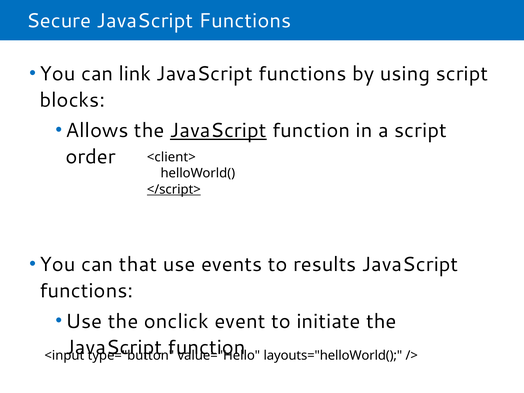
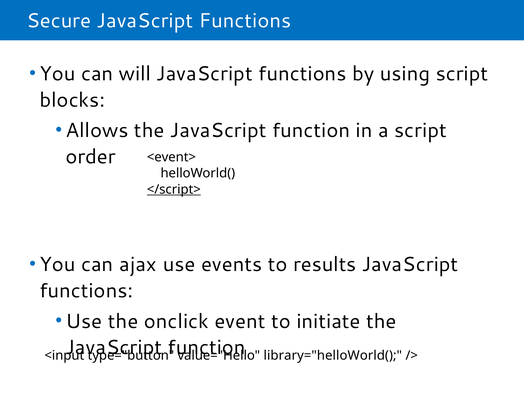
link: link -> will (135, 74)
JavaScript underline: present -> none (218, 131)
<client>: <client> -> <event> (171, 157)
that: that -> ajax (138, 265)
layouts="helloWorld(: layouts="helloWorld( -> library="helloWorld( (333, 355)
